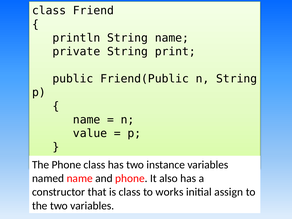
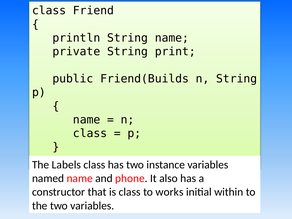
Friend(Public: Friend(Public -> Friend(Builds (145, 79)
value: value -> class (90, 133)
The Phone: Phone -> Labels (66, 165)
assign: assign -> within (229, 192)
